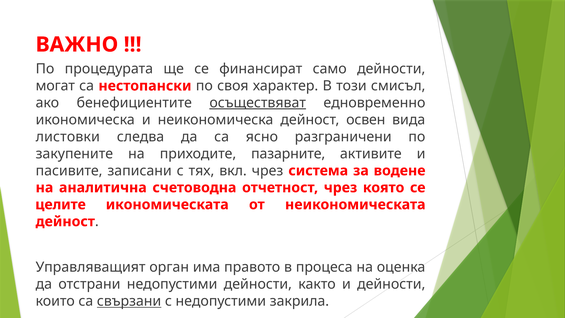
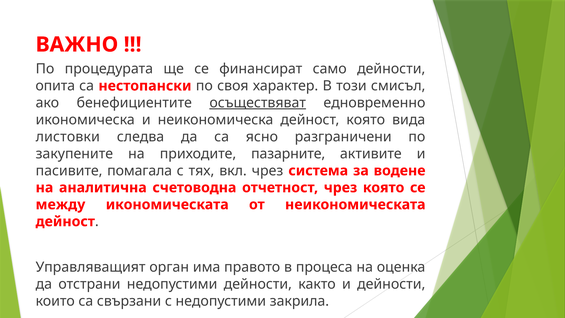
могат: могат -> опита (55, 86)
дейност освен: освен -> която (366, 120)
записани: записани -> помагала (140, 171)
целите: целите -> между (60, 204)
свързани underline: present -> none (129, 301)
